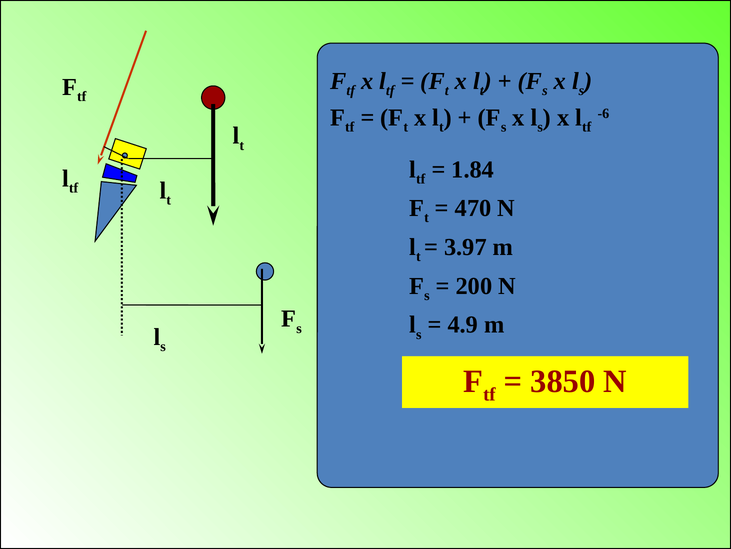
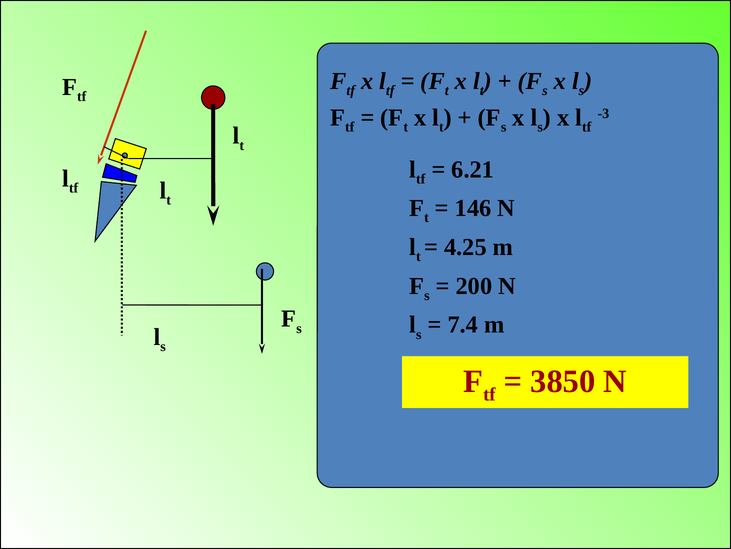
-6: -6 -> -3 (603, 114)
1.84: 1.84 -> 6.21 (473, 169)
470: 470 -> 146 (473, 208)
3.97: 3.97 -> 4.25 (465, 247)
4.9: 4.9 -> 7.4 (463, 324)
